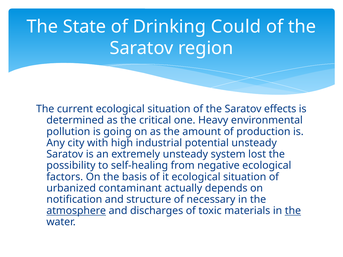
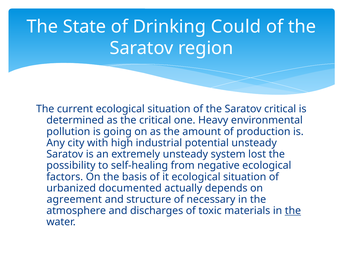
Saratov effects: effects -> critical (280, 109)
contaminant: contaminant -> documented (130, 188)
notification: notification -> agreement (74, 200)
atmosphere underline: present -> none (76, 211)
